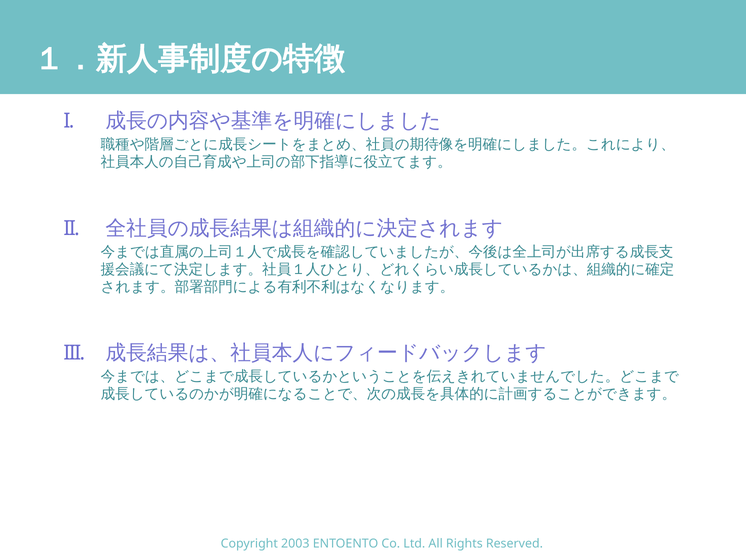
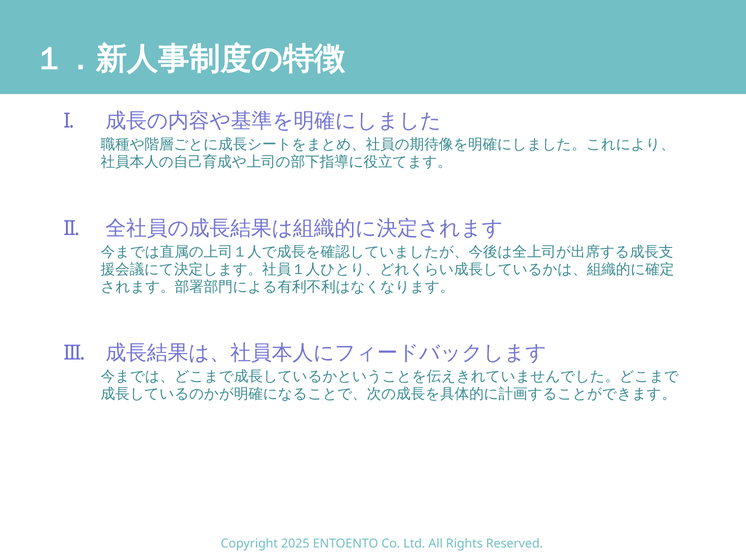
2003: 2003 -> 2025 (295, 544)
